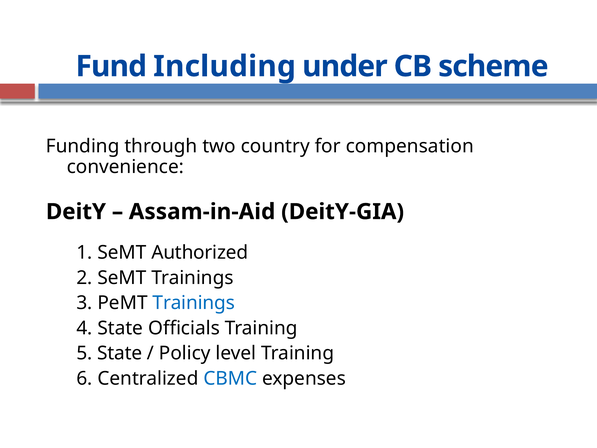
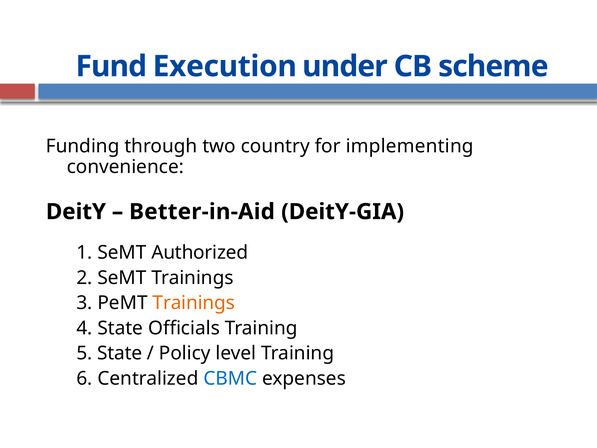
Including: Including -> Execution (225, 66)
compensation: compensation -> implementing (410, 146)
Assam-in-Aid: Assam-in-Aid -> Better-in-Aid (202, 212)
Trainings colour: blue -> orange (194, 303)
